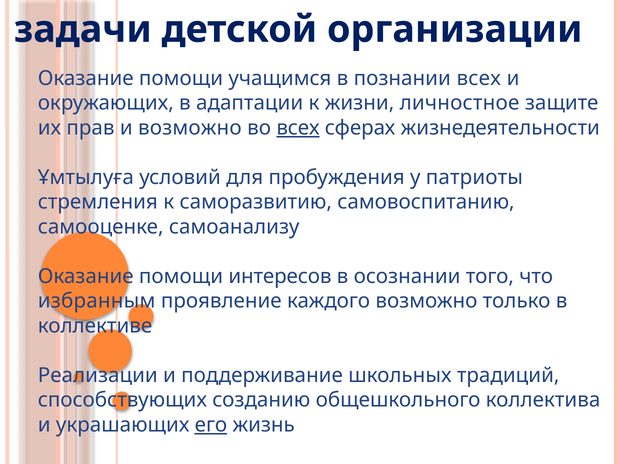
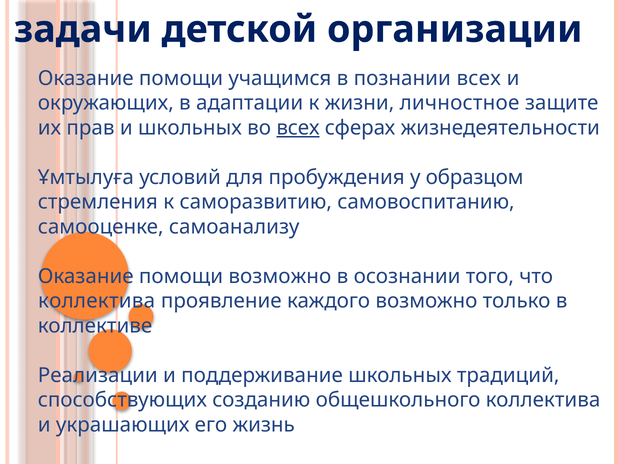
и возможно: возможно -> школьных (190, 128)
патриоты: патриоты -> образцом (475, 177)
помощи интересов: интересов -> возможно (280, 276)
избранным: избранным -> коллектива (97, 301)
его underline: present -> none (211, 424)
